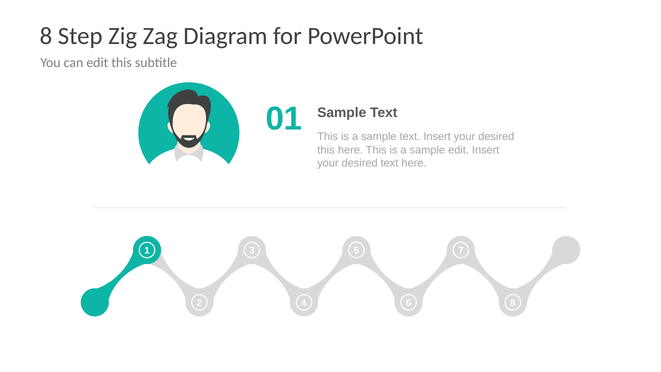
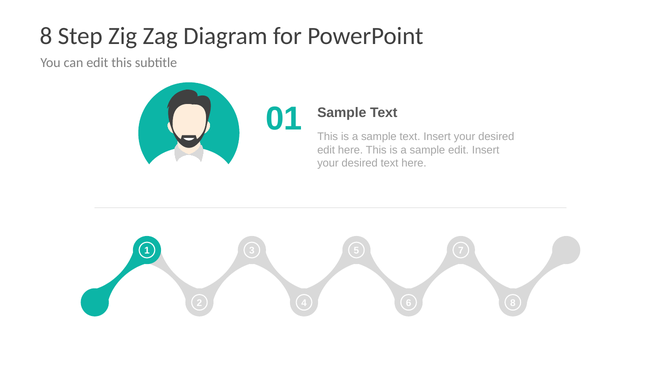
this: this -> edit (326, 150)
